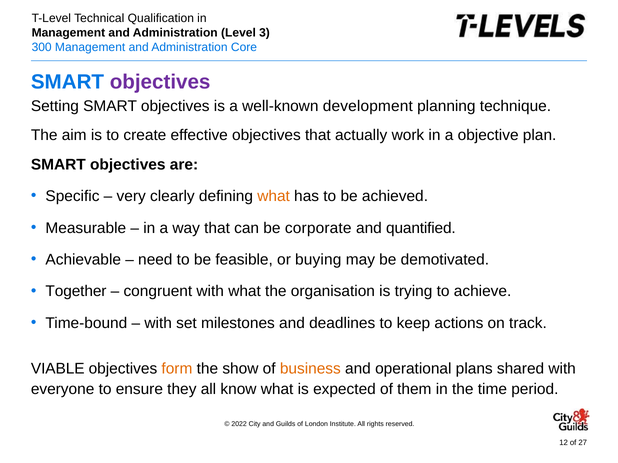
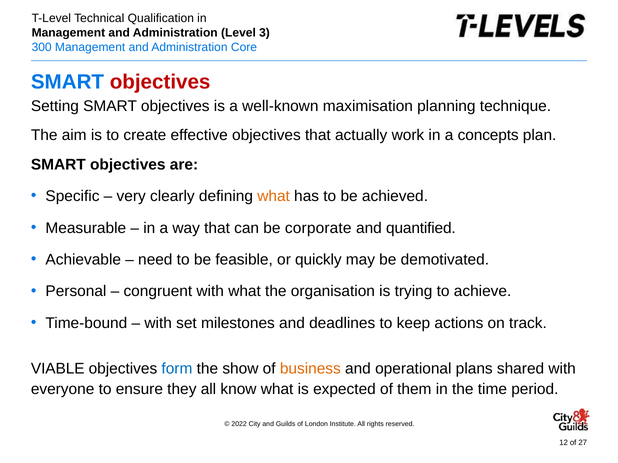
objectives colour: purple -> red (160, 82)
development: development -> maximisation (368, 106)
objective: objective -> concepts (488, 136)
buying: buying -> quickly (318, 260)
Together: Together -> Personal (76, 292)
form colour: orange -> blue (177, 369)
